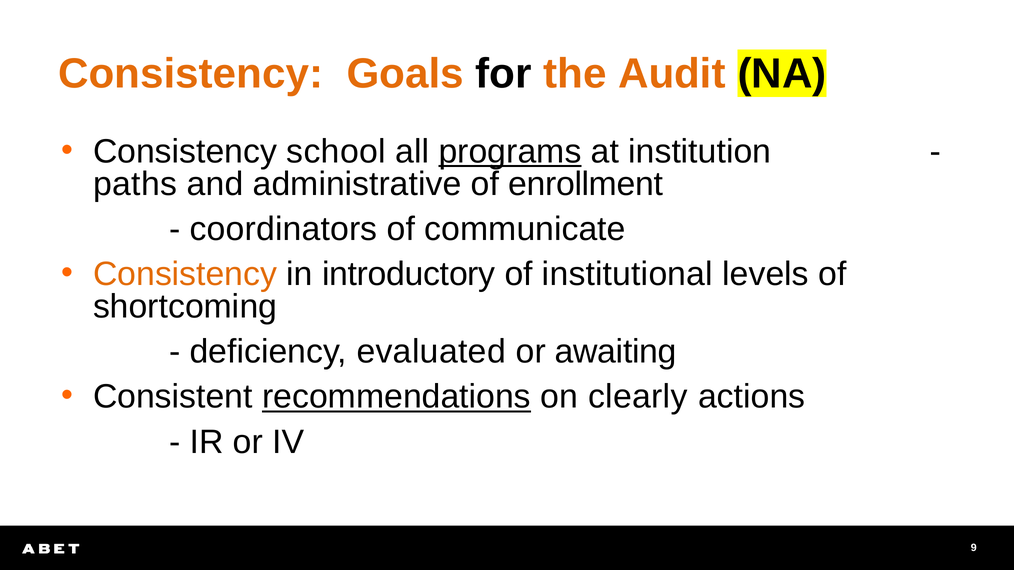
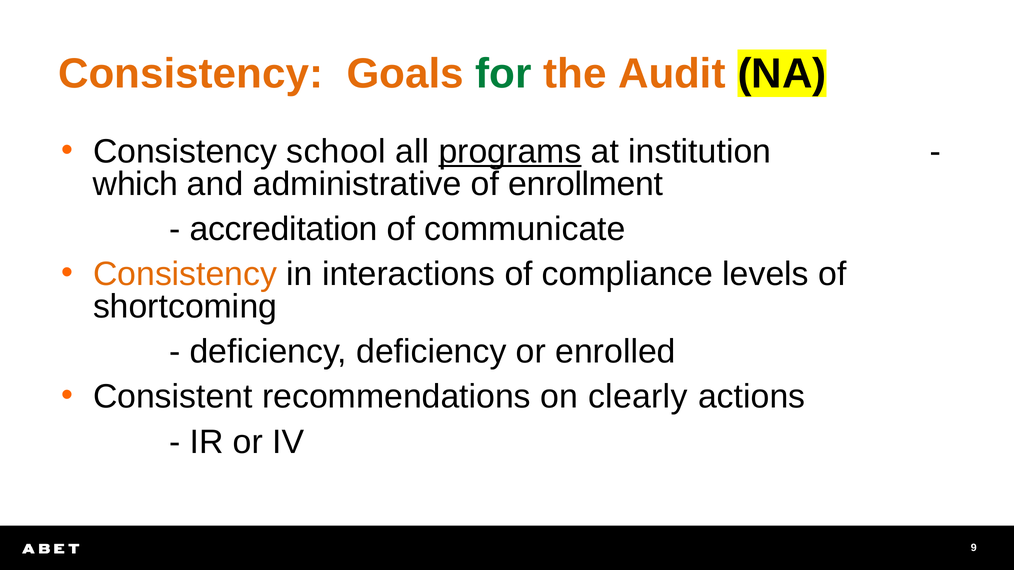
for colour: black -> green (504, 74)
paths: paths -> which (135, 184)
coordinators: coordinators -> accreditation (284, 229)
introductory: introductory -> interactions (409, 274)
institutional: institutional -> compliance (628, 274)
deficiency evaluated: evaluated -> deficiency (431, 352)
awaiting: awaiting -> enrolled (616, 352)
recommendations underline: present -> none (396, 397)
